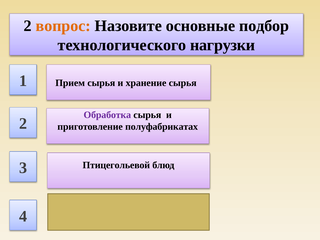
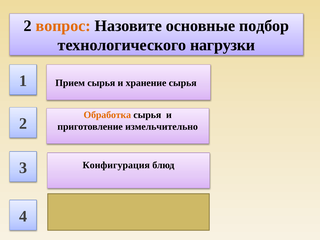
Обработка colour: purple -> orange (107, 115)
полуфабрикатах: полуфабрикатах -> измельчительно (162, 127)
Птицегольевой: Птицегольевой -> Конфигурация (116, 165)
